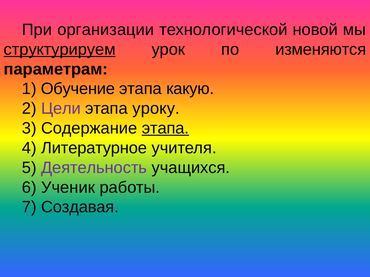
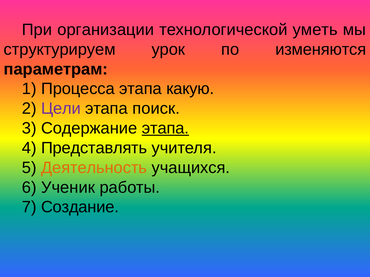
новой: новой -> уметь (315, 30)
структурируем underline: present -> none (60, 50)
Обучение: Обучение -> Процесса (78, 89)
уроку: уроку -> поиск (156, 109)
Литературное: Литературное -> Представлять (94, 148)
Деятельность colour: purple -> orange (94, 168)
Создавая: Создавая -> Создание (80, 207)
